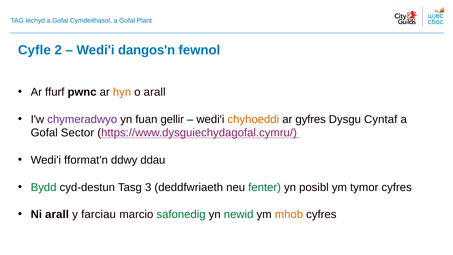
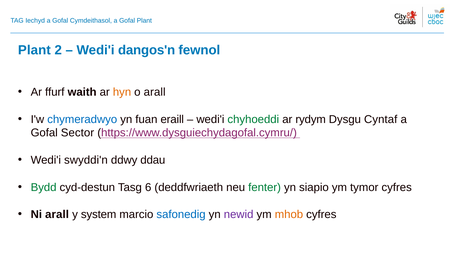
Cyfle: Cyfle -> Plant (34, 50)
pwnc: pwnc -> waith (82, 92)
chymeradwyo colour: purple -> blue (82, 119)
gellir: gellir -> eraill (172, 119)
chyhoeddi colour: orange -> green (253, 119)
gyfres: gyfres -> rydym (311, 119)
fformat'n: fformat'n -> swyddi'n (86, 160)
3: 3 -> 6 (148, 187)
posibl: posibl -> siapio (314, 187)
farciau: farciau -> system (99, 214)
safonedig colour: green -> blue (181, 214)
newid colour: green -> purple (239, 214)
